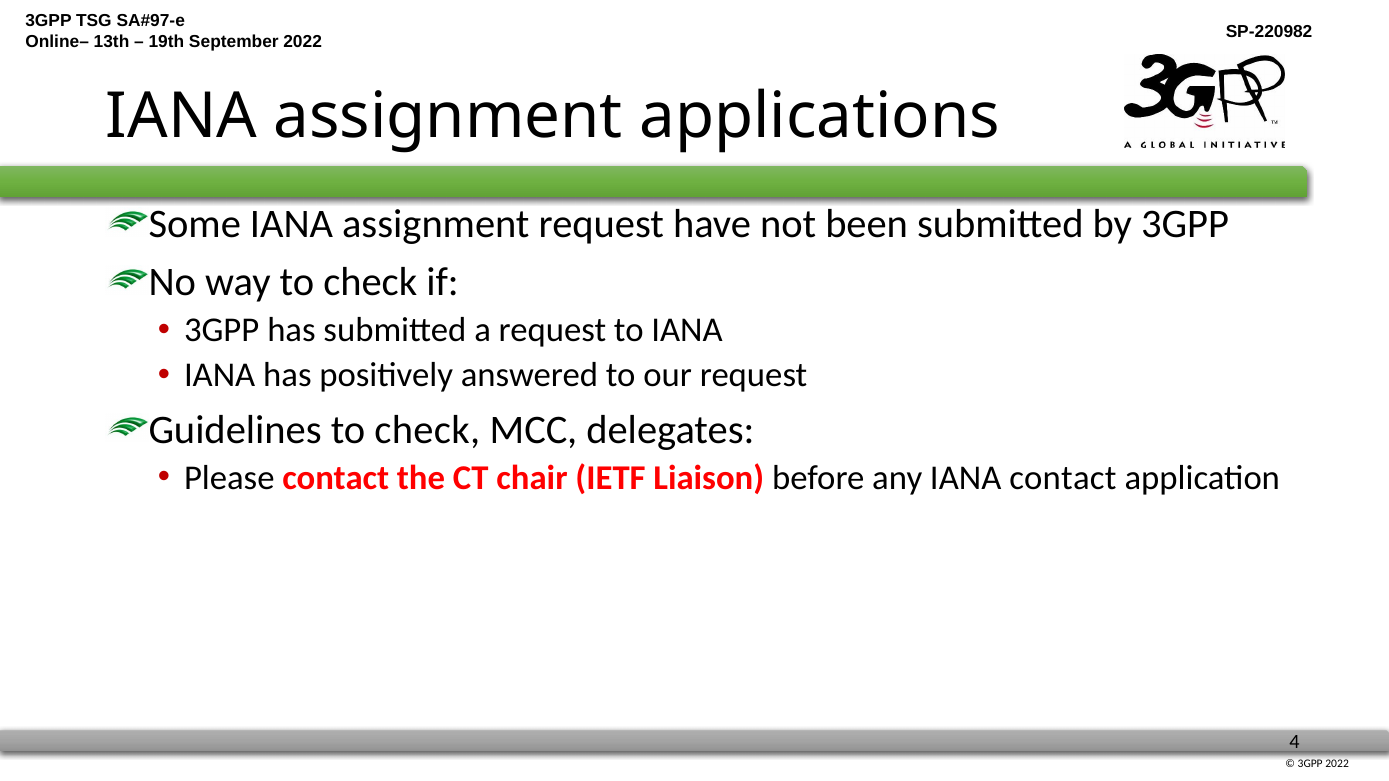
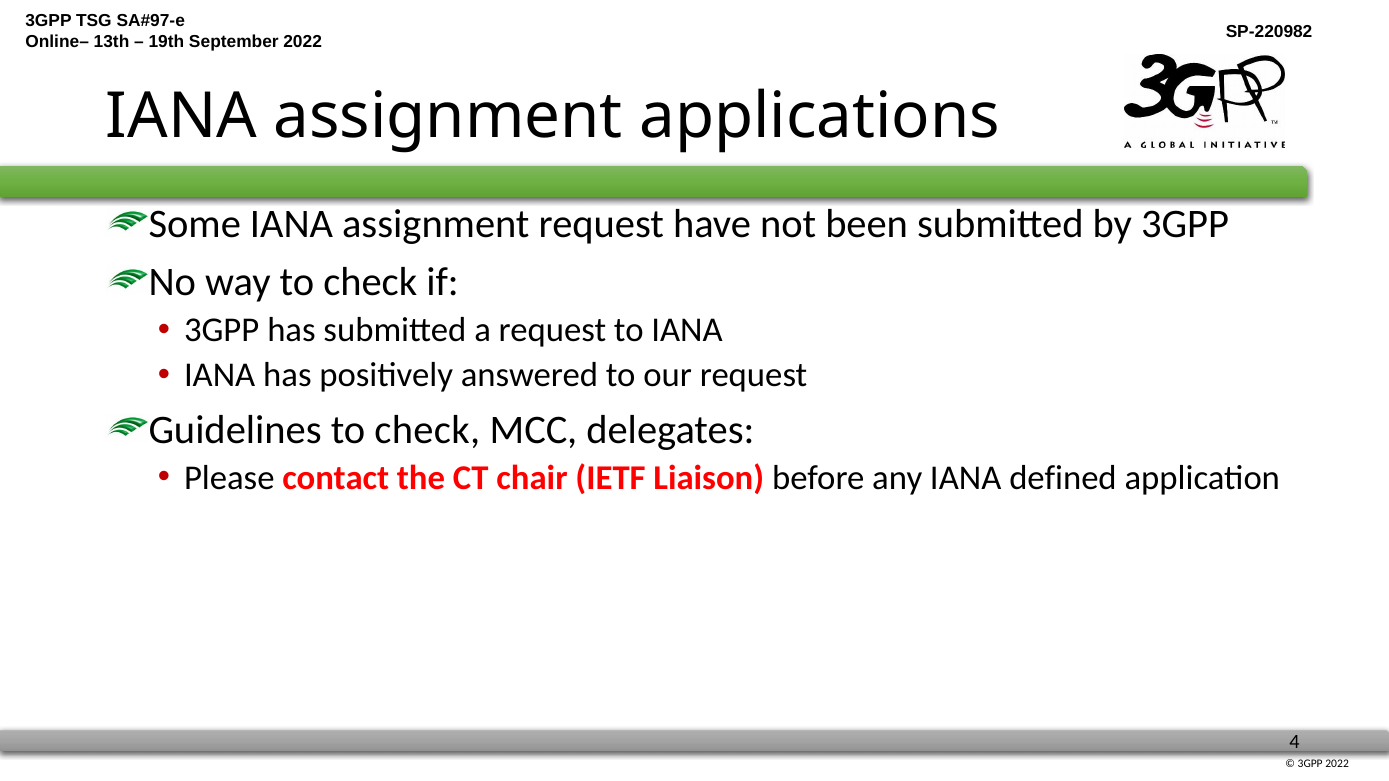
IANA contact: contact -> defined (1063, 478)
